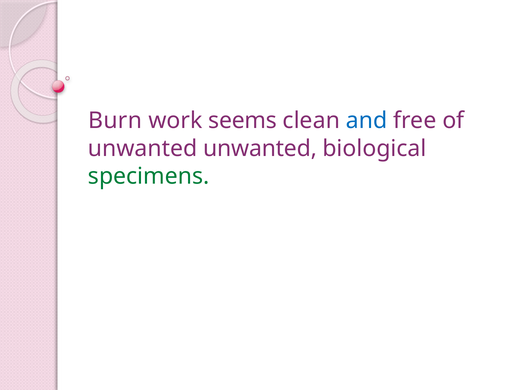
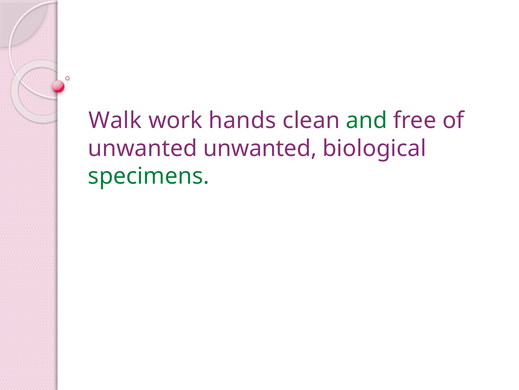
Burn: Burn -> Walk (115, 120)
seems: seems -> hands (242, 120)
and colour: blue -> green (367, 120)
